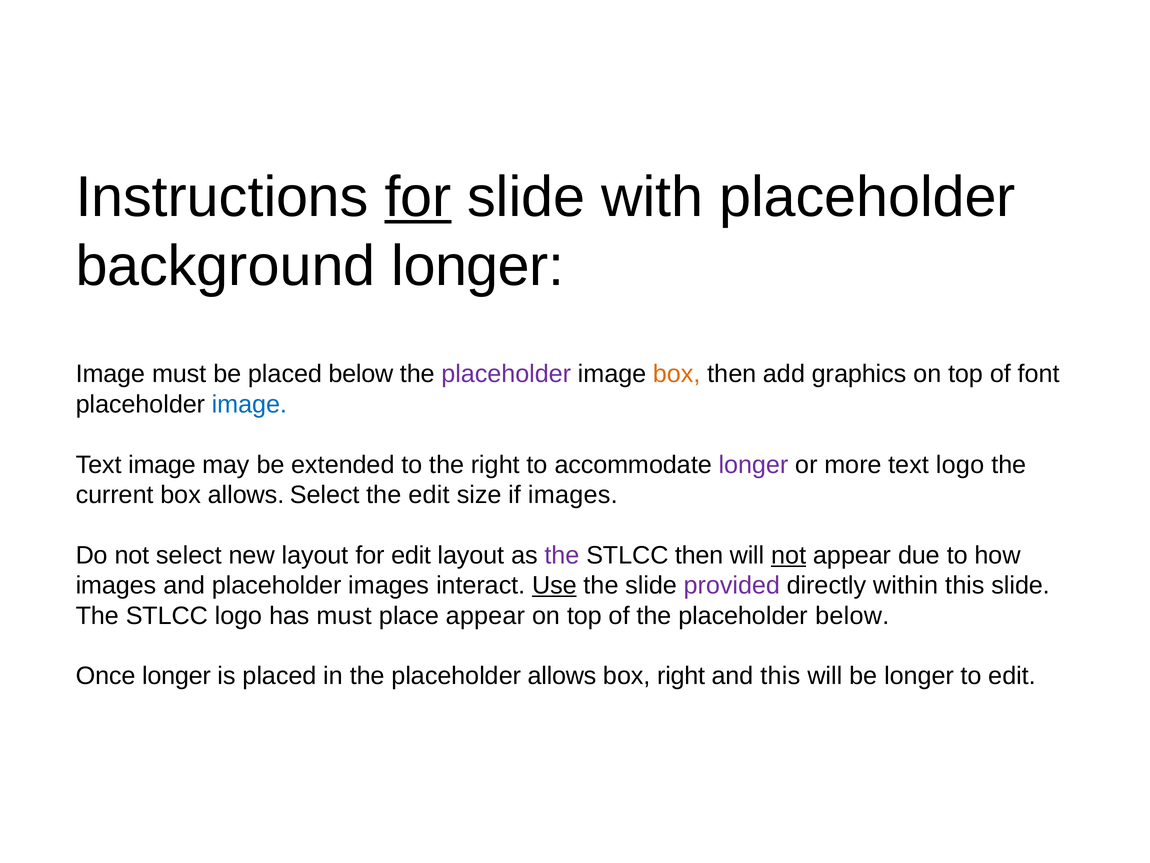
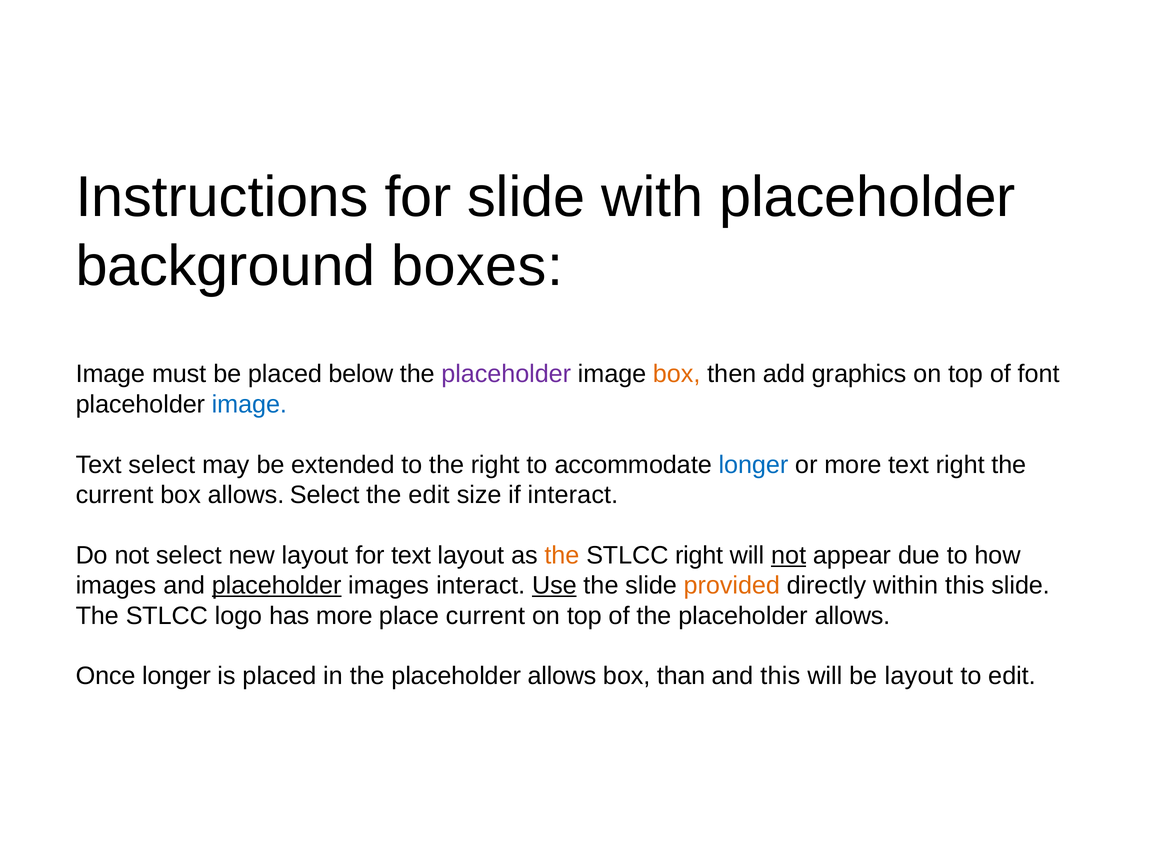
for underline: present -> none (418, 197)
background longer: longer -> boxes (477, 266)
Text image: image -> select (162, 464)
longer colour: purple -> blue (753, 464)
text logo: logo -> right (960, 464)
if images: images -> interact (573, 495)
for edit: edit -> text (411, 555)
the colour: purple -> orange (562, 555)
STLCC then: then -> right (699, 555)
placeholder underline: none -> present (277, 585)
provided colour: purple -> orange (732, 585)
has must: must -> more (344, 615)
place appear: appear -> current (485, 615)
of the placeholder below: below -> allows (852, 615)
box right: right -> than (681, 676)
be longer: longer -> layout (919, 676)
